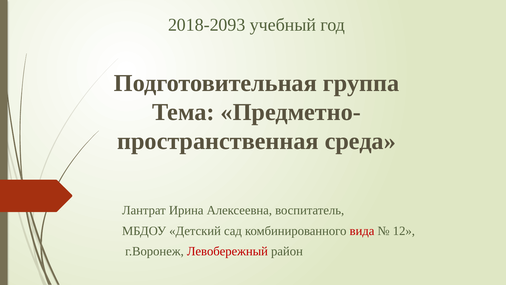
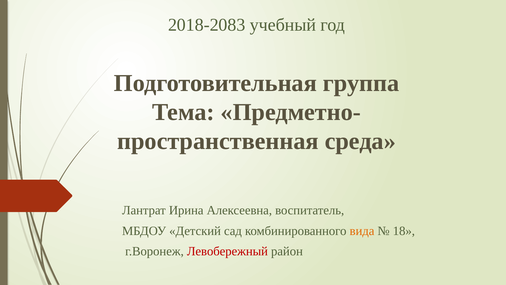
2018-2093: 2018-2093 -> 2018-2083 (207, 25)
вида colour: red -> orange (362, 231)
12: 12 -> 18 (404, 231)
